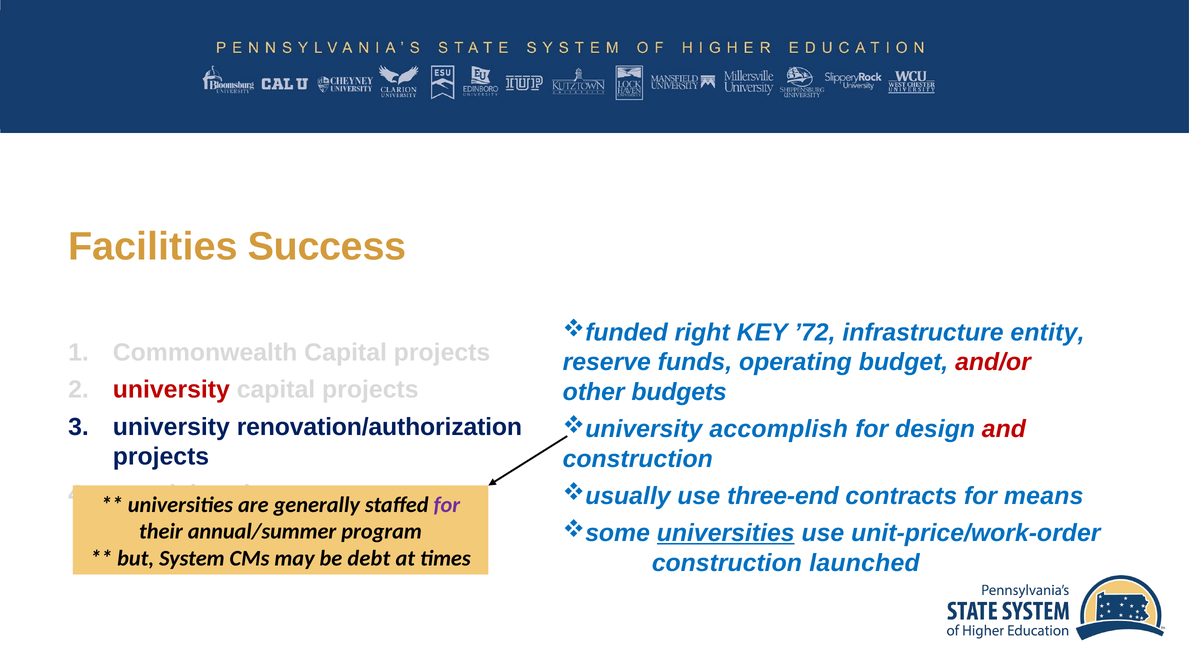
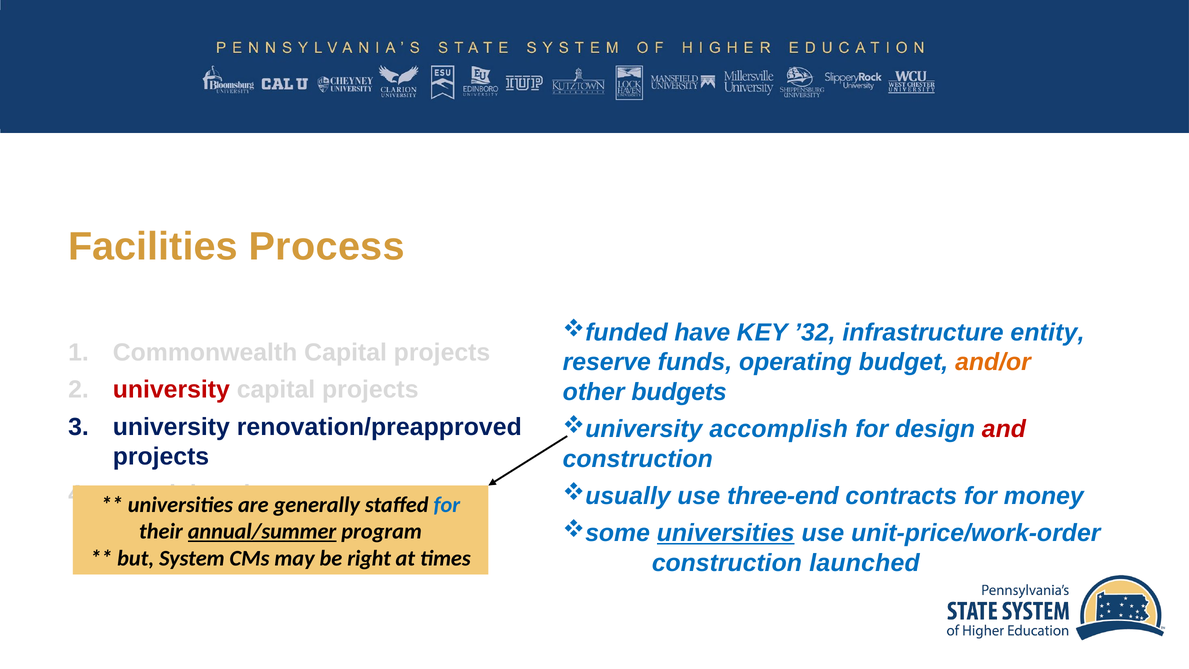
Success: Success -> Process (327, 247)
right: right -> have (702, 332)
’72: ’72 -> ’32 (815, 332)
and/or colour: red -> orange (993, 362)
renovation/authorization: renovation/authorization -> renovation/preapproved (379, 427)
means: means -> money (1044, 496)
for colour: purple -> blue (447, 505)
annual/summer underline: none -> present (262, 531)
debt: debt -> right (369, 558)
